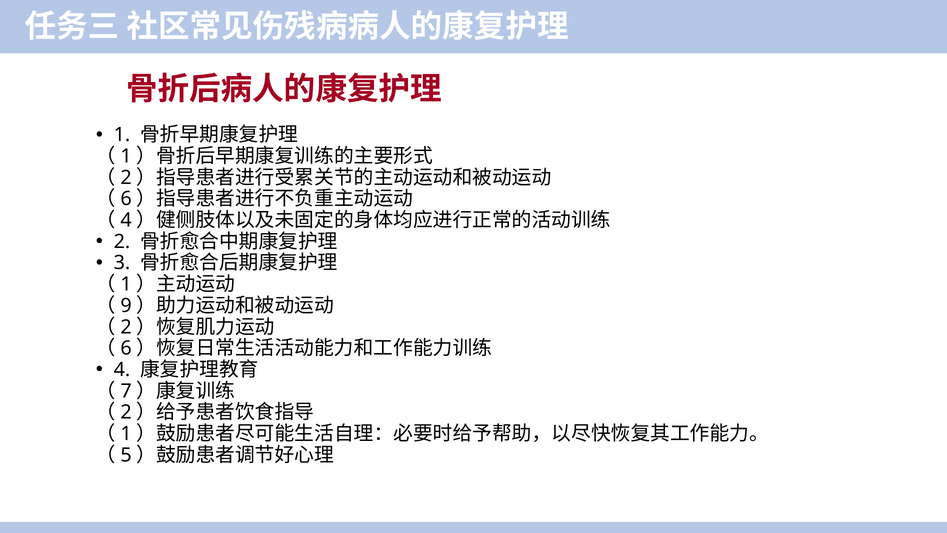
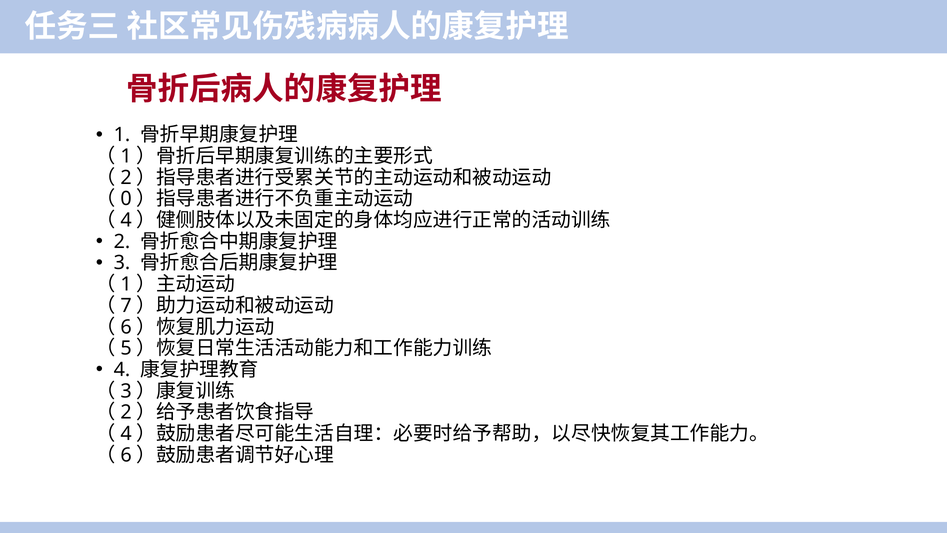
6: 6 -> 0 (126, 199)
9: 9 -> 7 (126, 305)
2: 2 -> 6 (126, 327)
6: 6 -> 5 (126, 348)
7: 7 -> 3 (126, 391)
1: 1 -> 4 (126, 434)
5: 5 -> 6 (126, 455)
